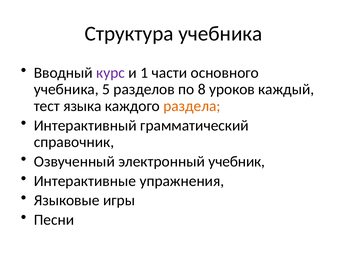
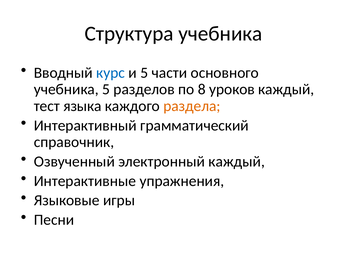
курс colour: purple -> blue (111, 73)
и 1: 1 -> 5 (144, 73)
электронный учебник: учебник -> каждый (237, 162)
